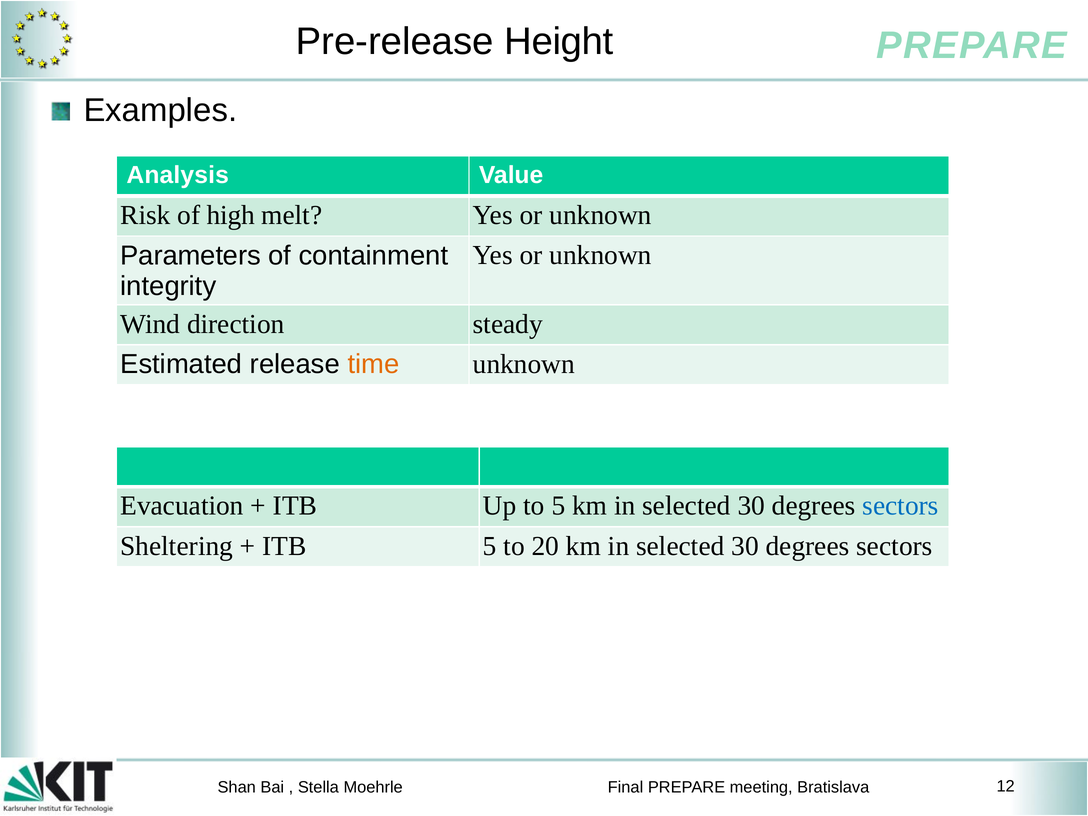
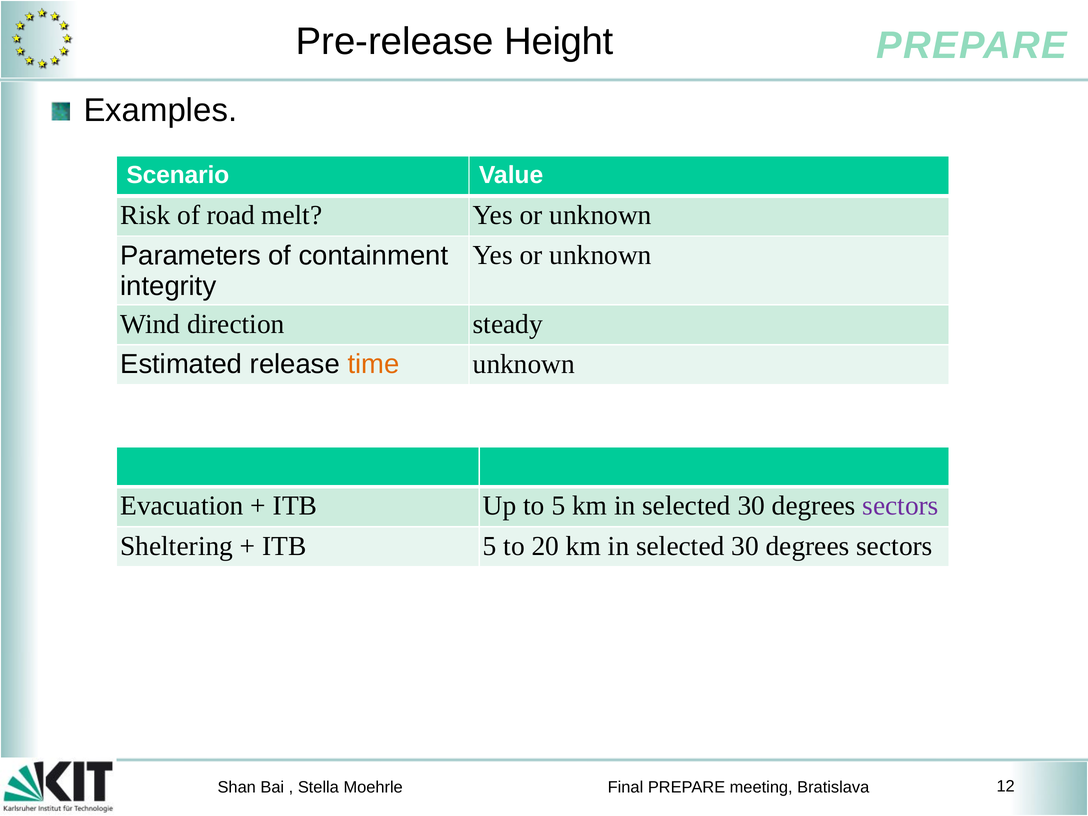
Analysis: Analysis -> Scenario (178, 175)
high: high -> road (231, 215)
sectors colour: blue -> purple (901, 506)
